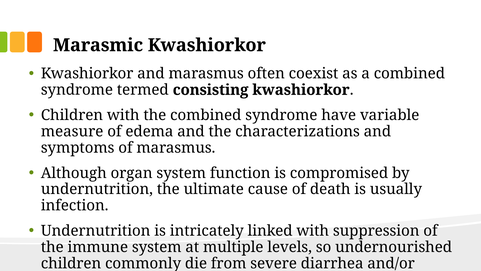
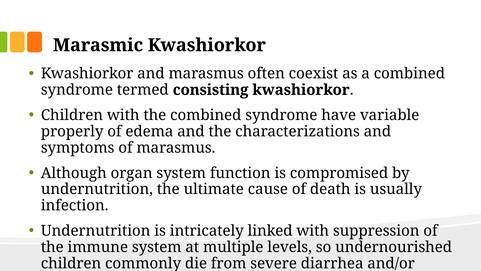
measure: measure -> properly (72, 131)
